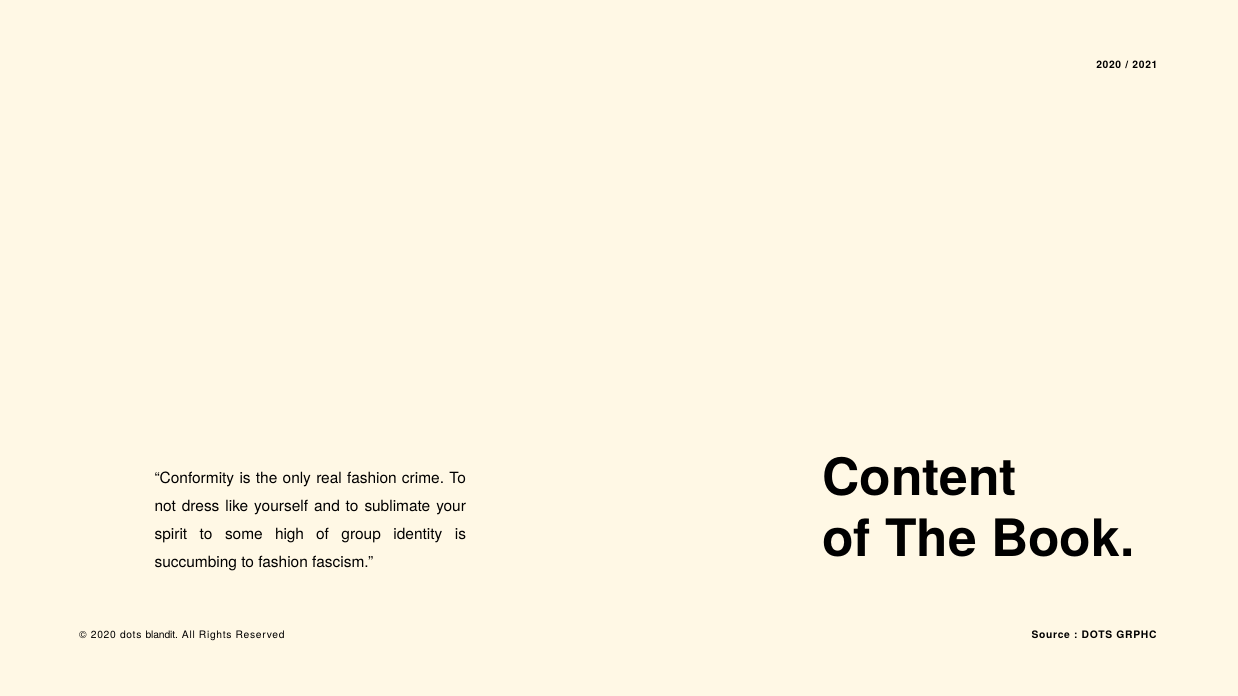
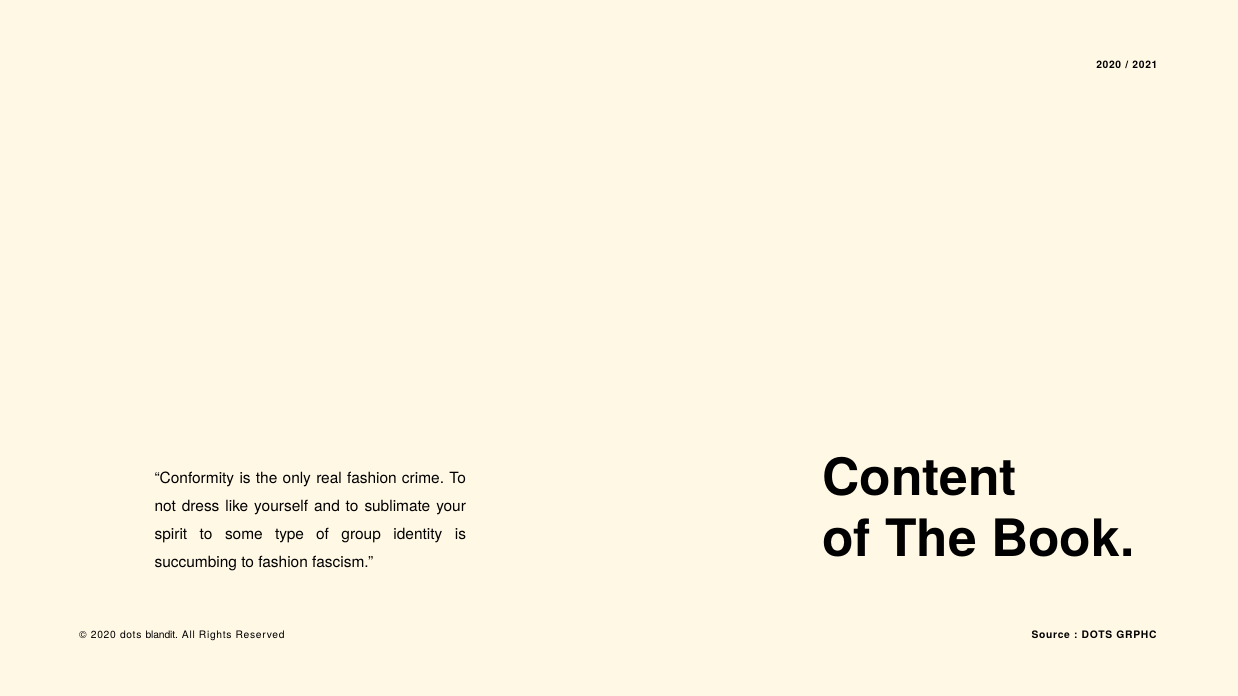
high: high -> type (290, 535)
